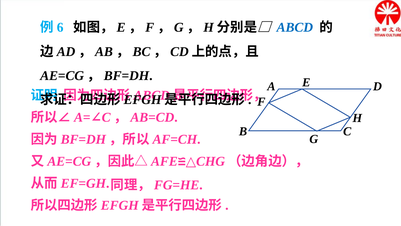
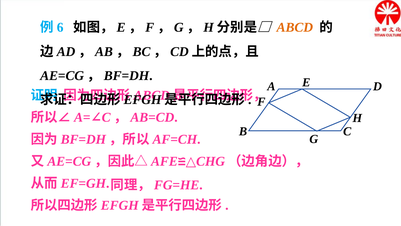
ABCD colour: blue -> orange (295, 28)
